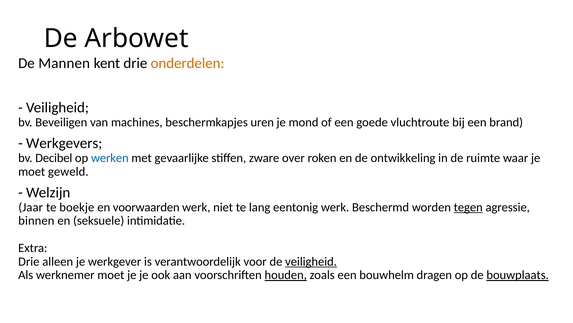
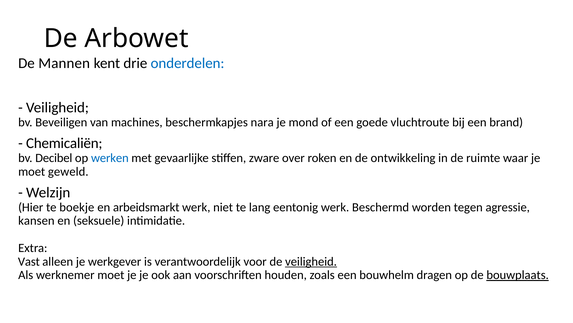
onderdelen colour: orange -> blue (188, 63)
uren: uren -> nara (262, 122)
Werkgevers: Werkgevers -> Chemicaliën (64, 143)
Jaar: Jaar -> Hier (31, 207)
voorwaarden: voorwaarden -> arbeidsmarkt (146, 207)
tegen underline: present -> none (468, 207)
binnen: binnen -> kansen (36, 220)
Drie: Drie -> Vast (29, 261)
houden underline: present -> none (286, 275)
